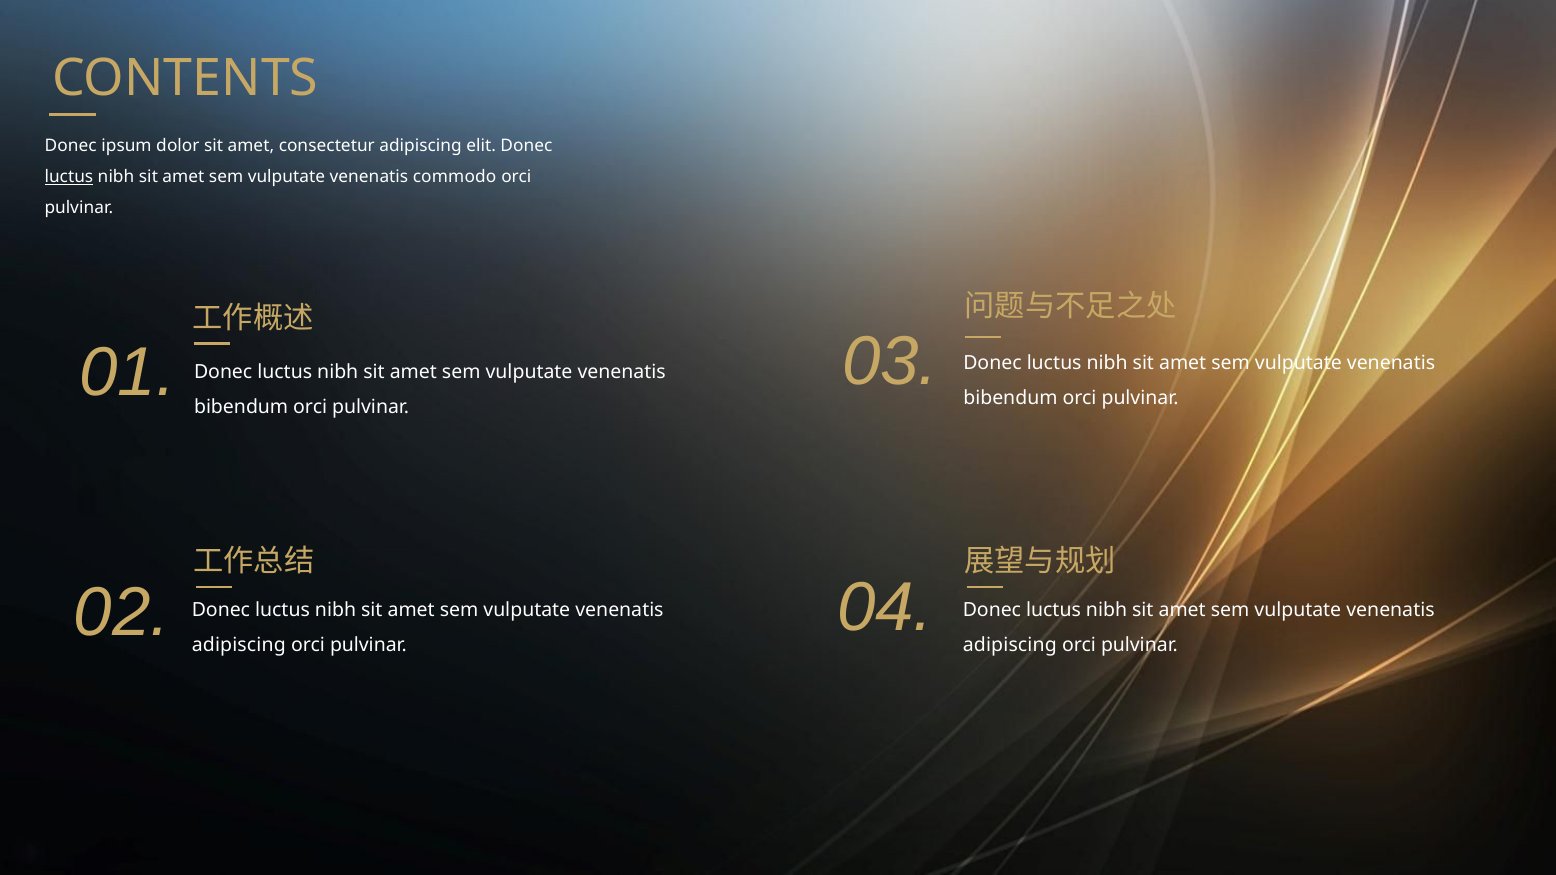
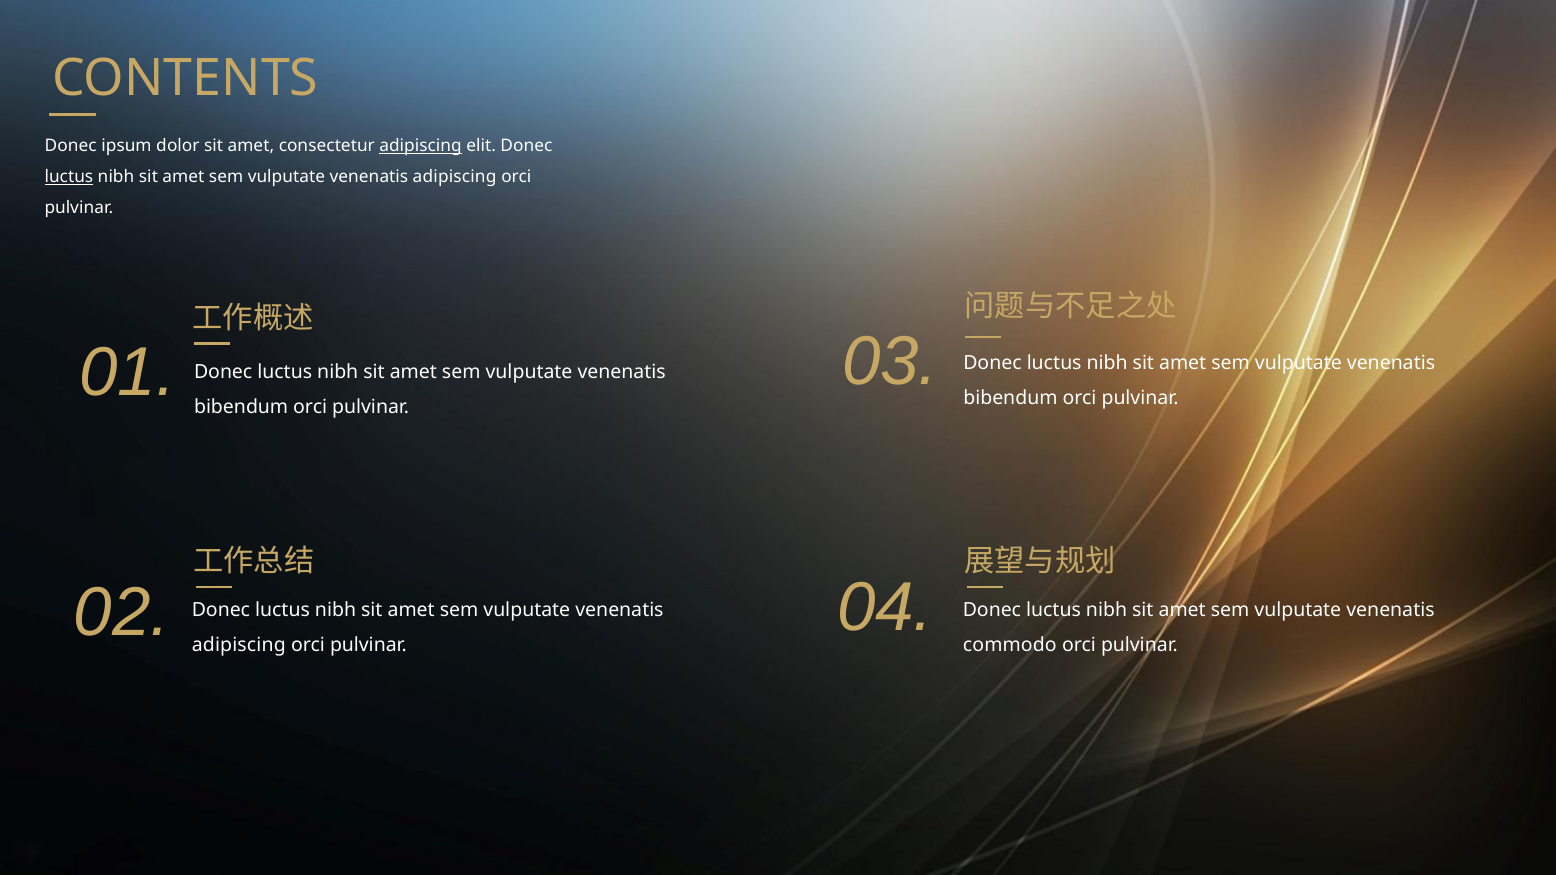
adipiscing underline: none -> present (421, 146)
commodo: commodo -> adipiscing (455, 177)
adipiscing: adipiscing -> commodo (1010, 645)
